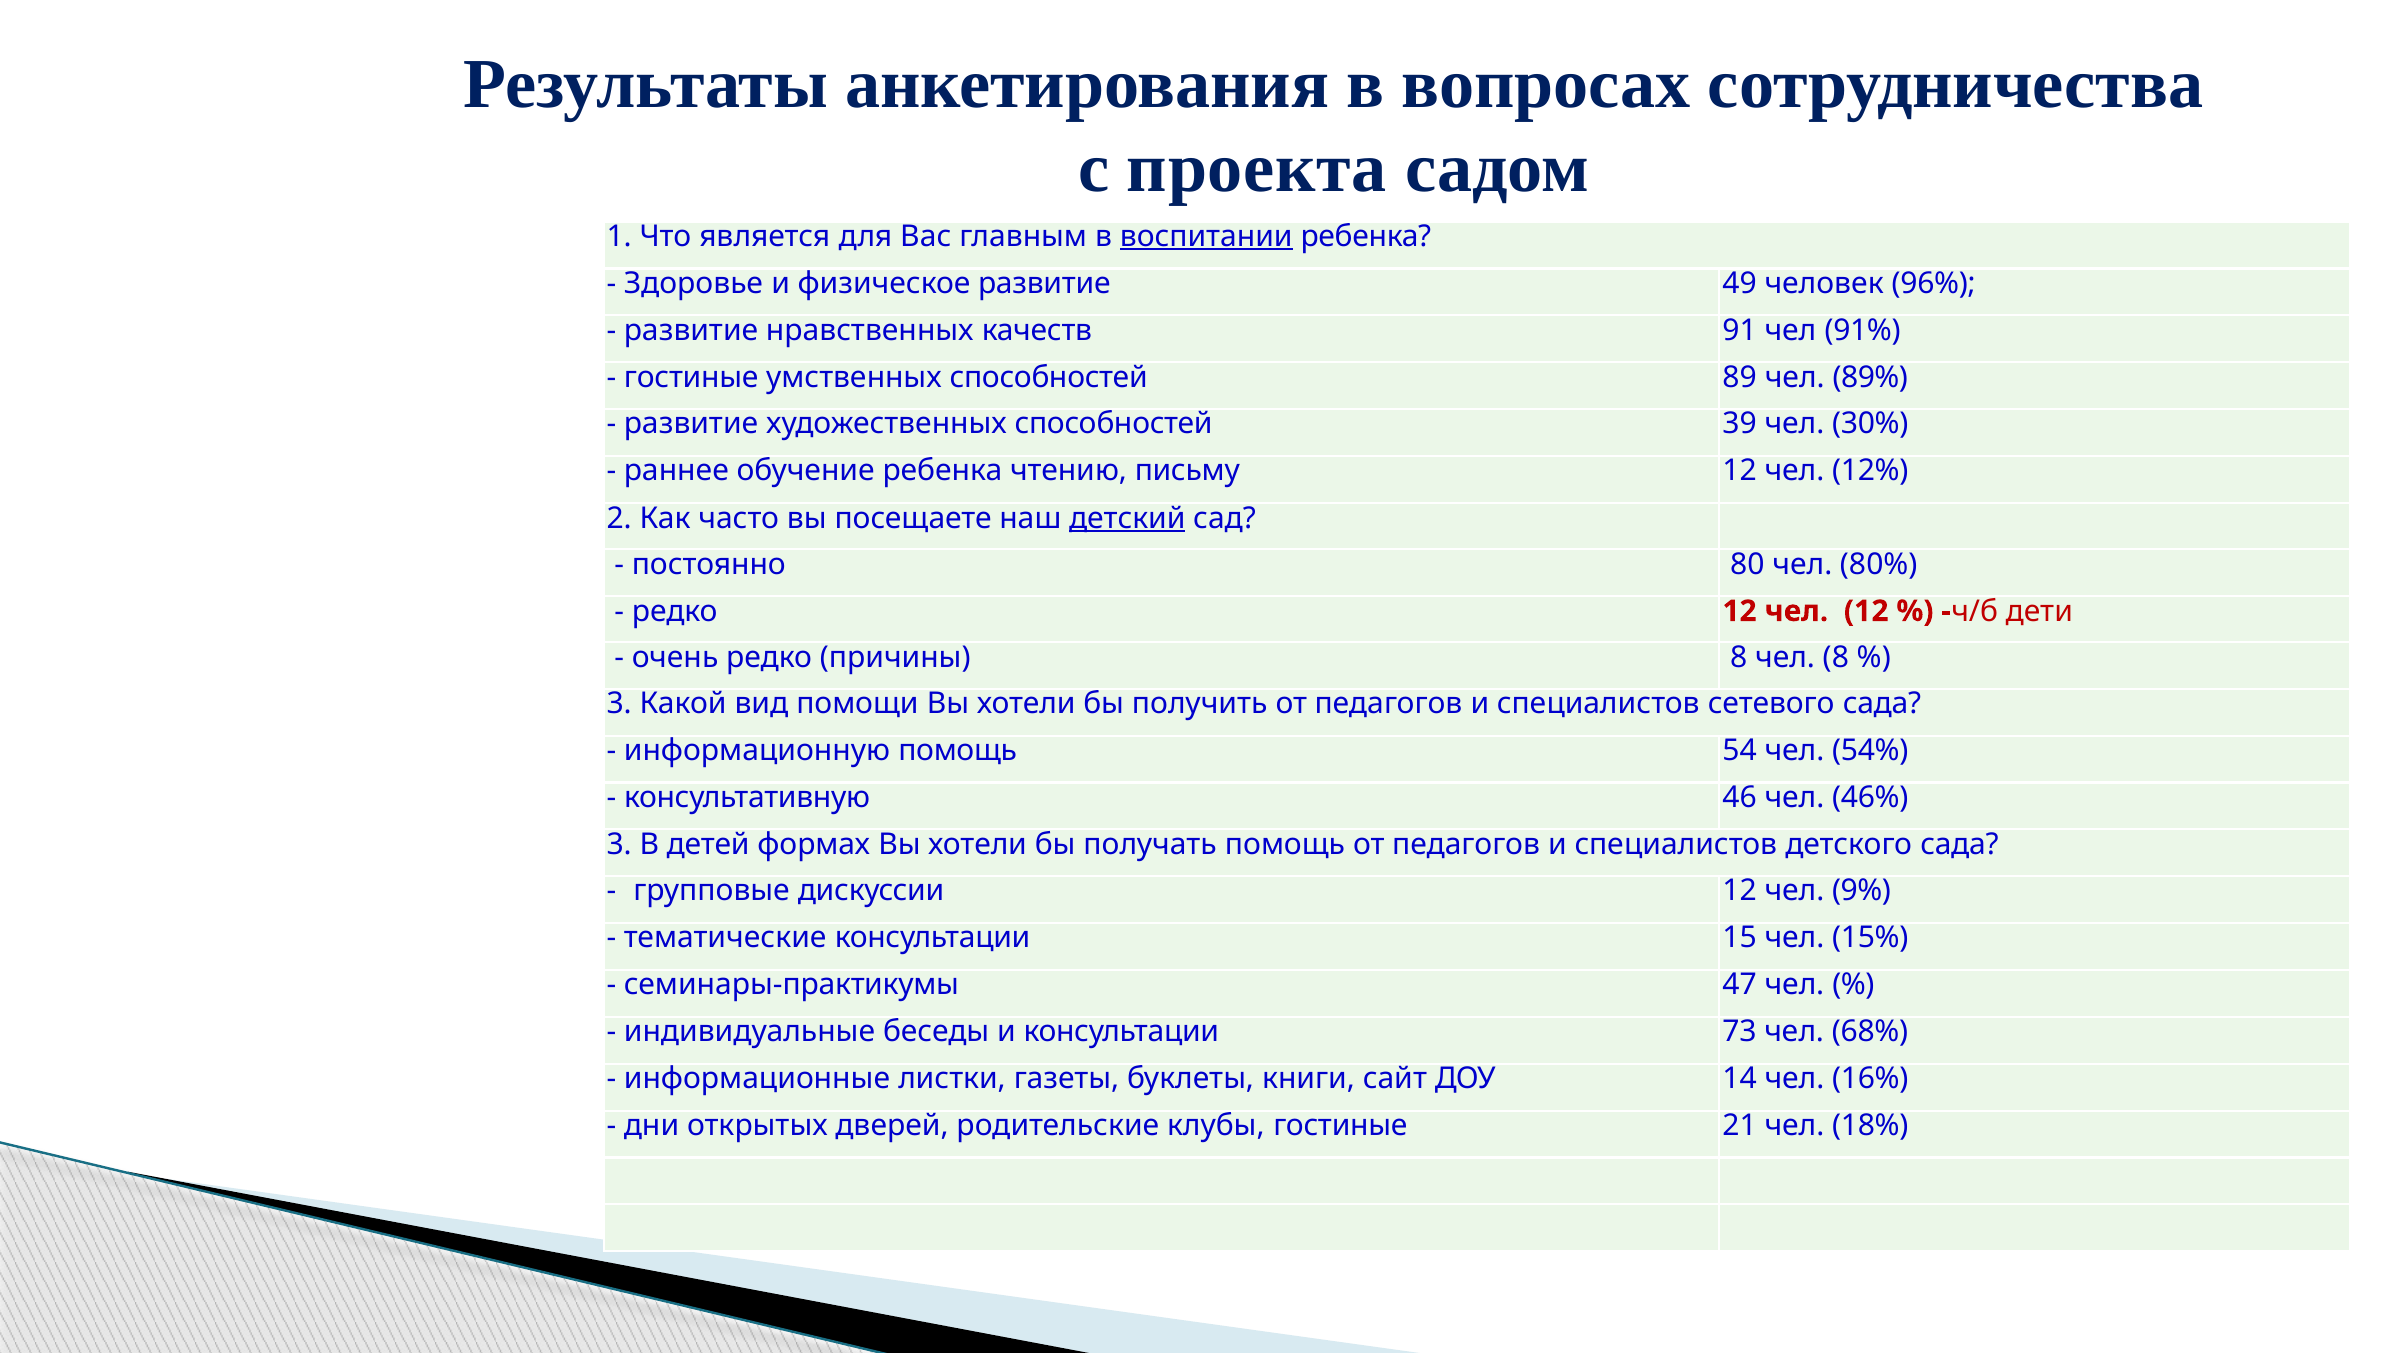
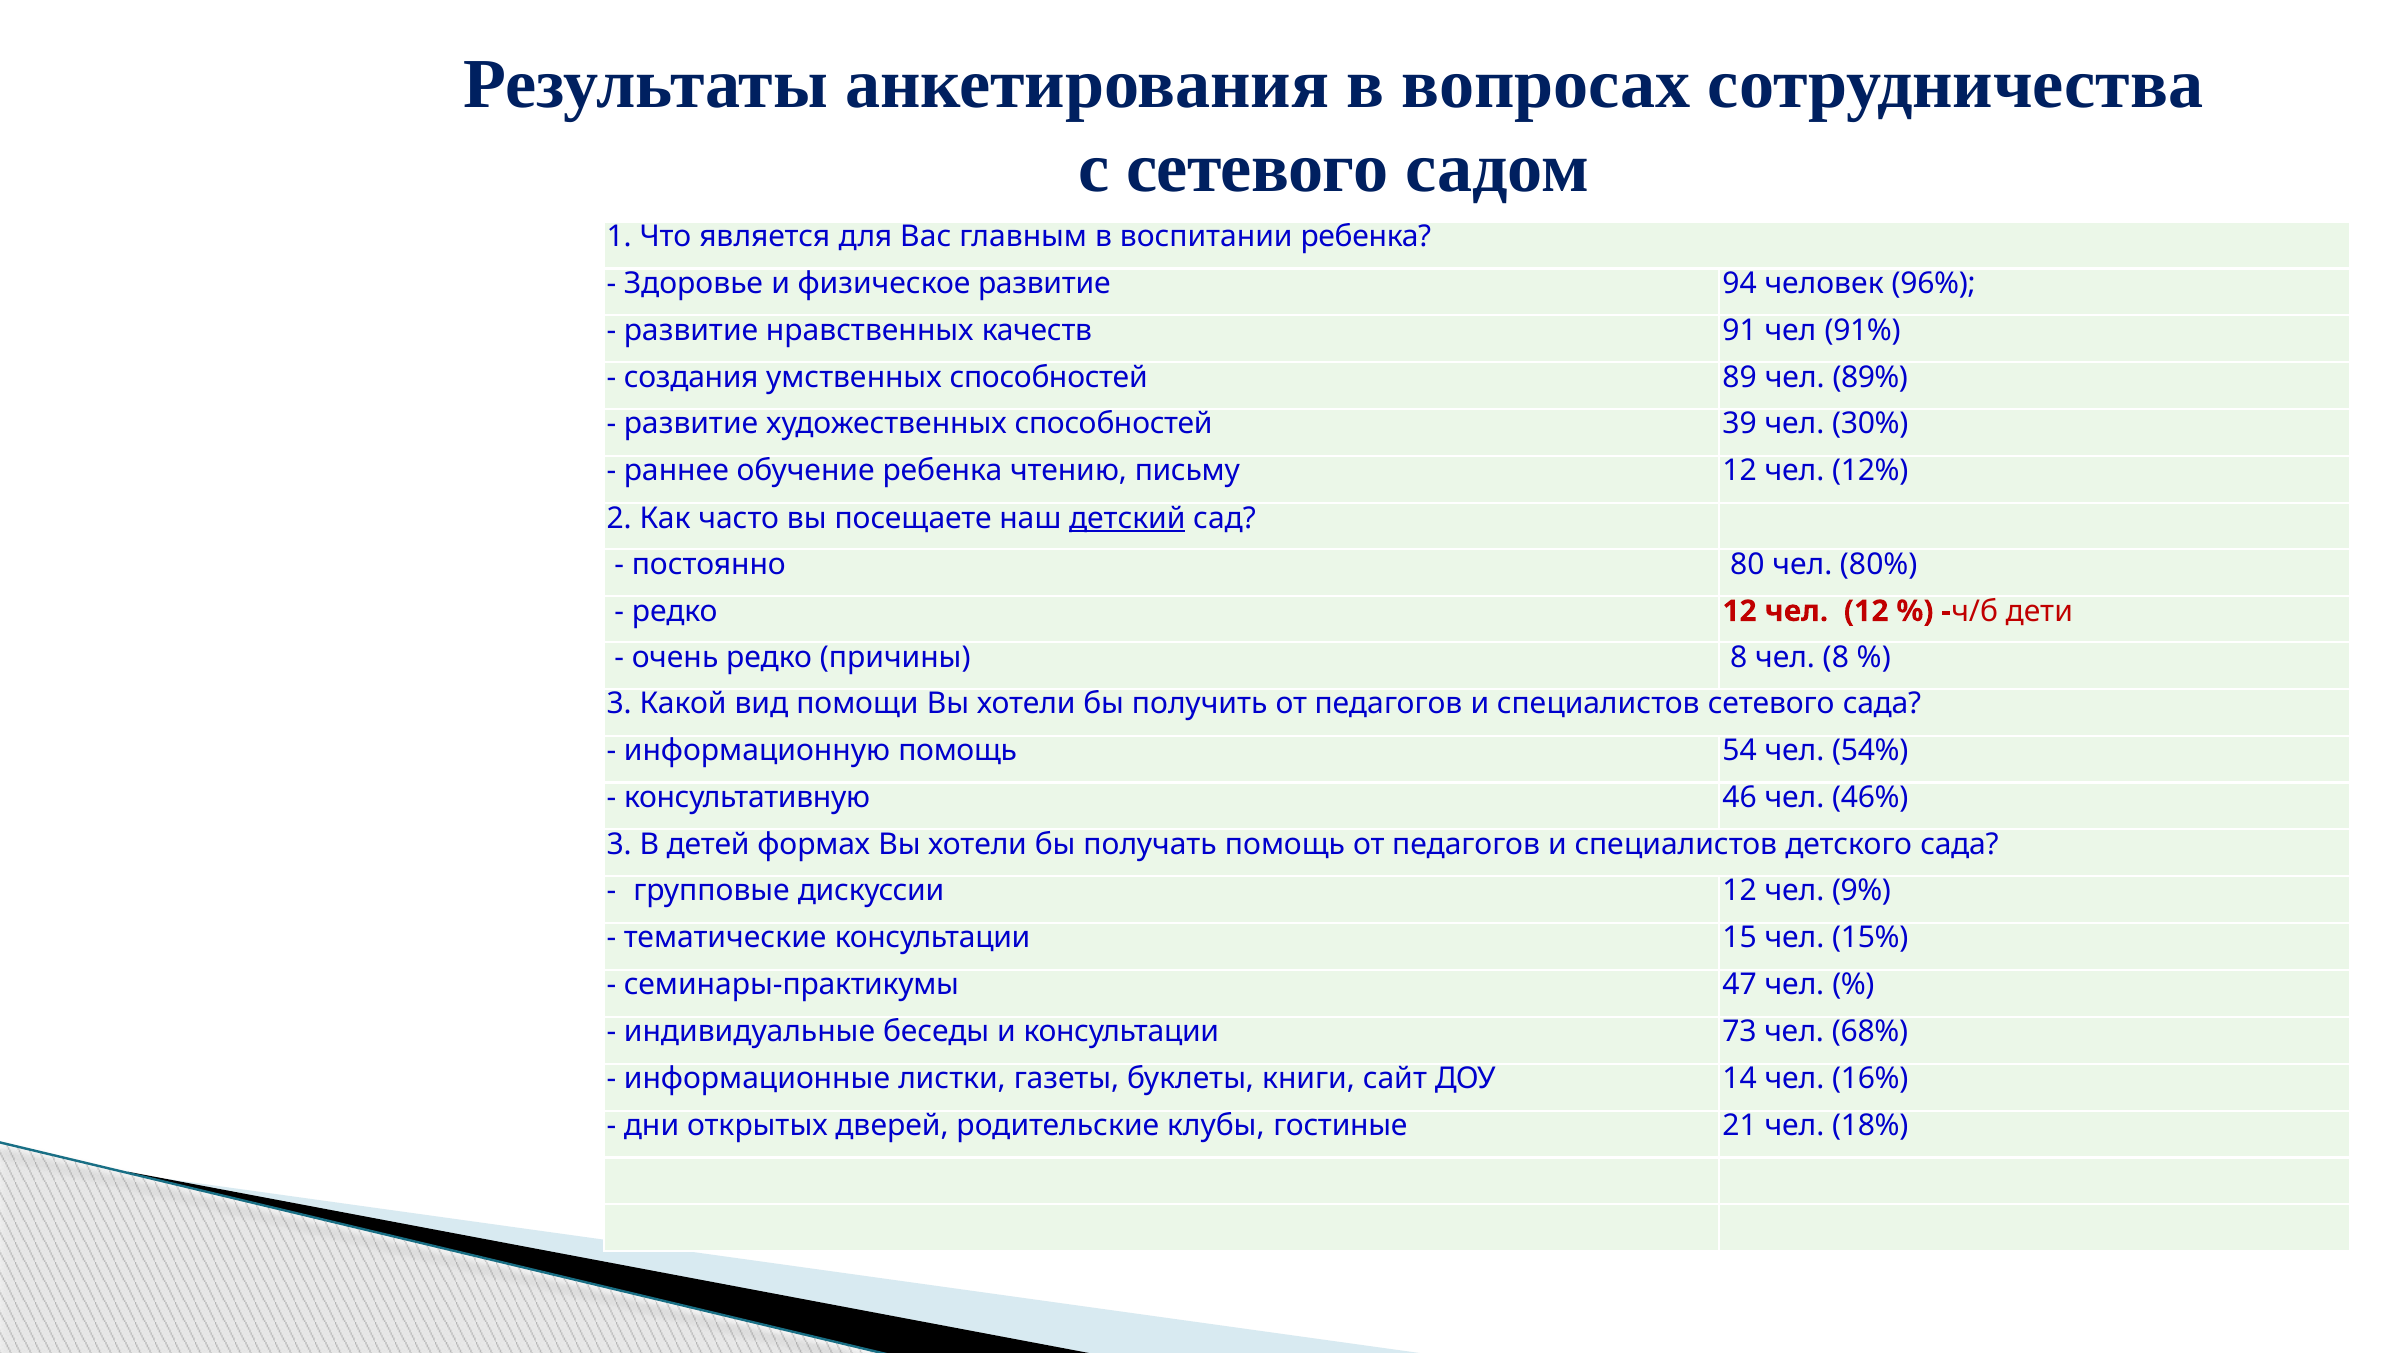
с проекта: проекта -> сетевого (1258, 168)
воспитании underline: present -> none (1206, 237)
49: 49 -> 94 (1740, 283)
гостиные: гостиные -> создания (691, 377)
